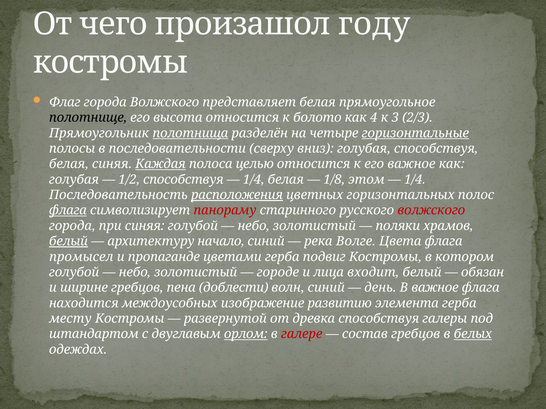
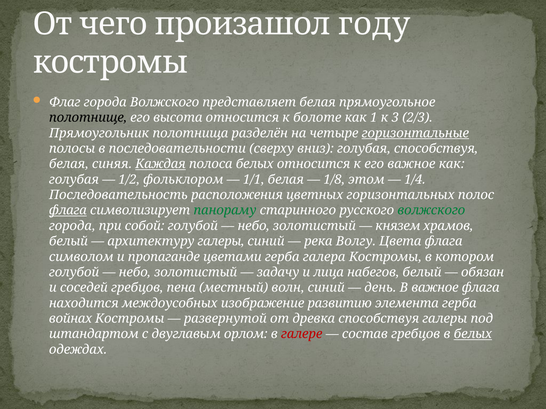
болото: болото -> болоте (317, 118)
4: 4 -> 1 (374, 118)
полотнища underline: present -> none (190, 133)
полоса целью: целью -> белых (255, 164)
1/2 способствуя: способствуя -> фольклором (183, 180)
1/4: 1/4 -> 1/1 (254, 180)
расположения underline: present -> none (237, 195)
панораму colour: red -> green (225, 211)
волжского colour: red -> green (431, 211)
при синяя: синяя -> собой (145, 226)
поляки: поляки -> князем (398, 226)
белый underline: present -> none (68, 242)
архитектуру начало: начало -> галеры (221, 242)
Волге: Волге -> Волгу (356, 242)
промысел: промысел -> символом (81, 257)
подвиг: подвиг -> галера (324, 257)
городе: городе -> задачу (278, 273)
входит: входит -> набегов (373, 273)
ширине: ширине -> соседей (84, 288)
доблести: доблести -> местный (234, 288)
месту: месту -> войнах (71, 319)
орлом underline: present -> none (246, 334)
